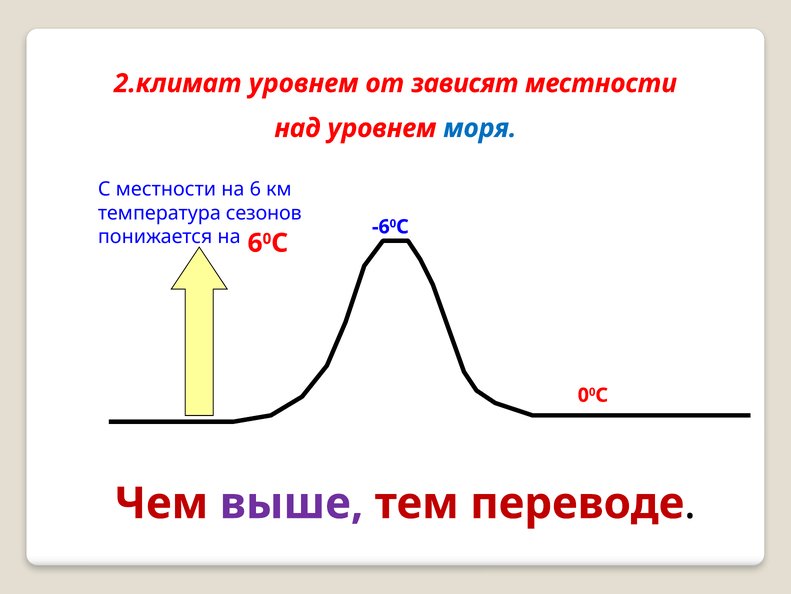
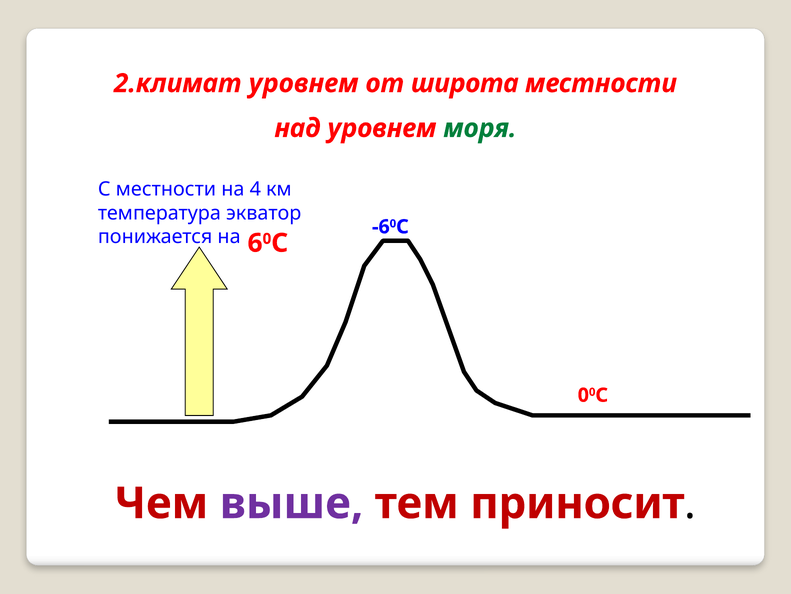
зависят: зависят -> широта (465, 83)
моря colour: blue -> green (480, 128)
6: 6 -> 4 (255, 189)
сезонов: сезонов -> экватор (264, 213)
переводе: переводе -> приносит (577, 503)
